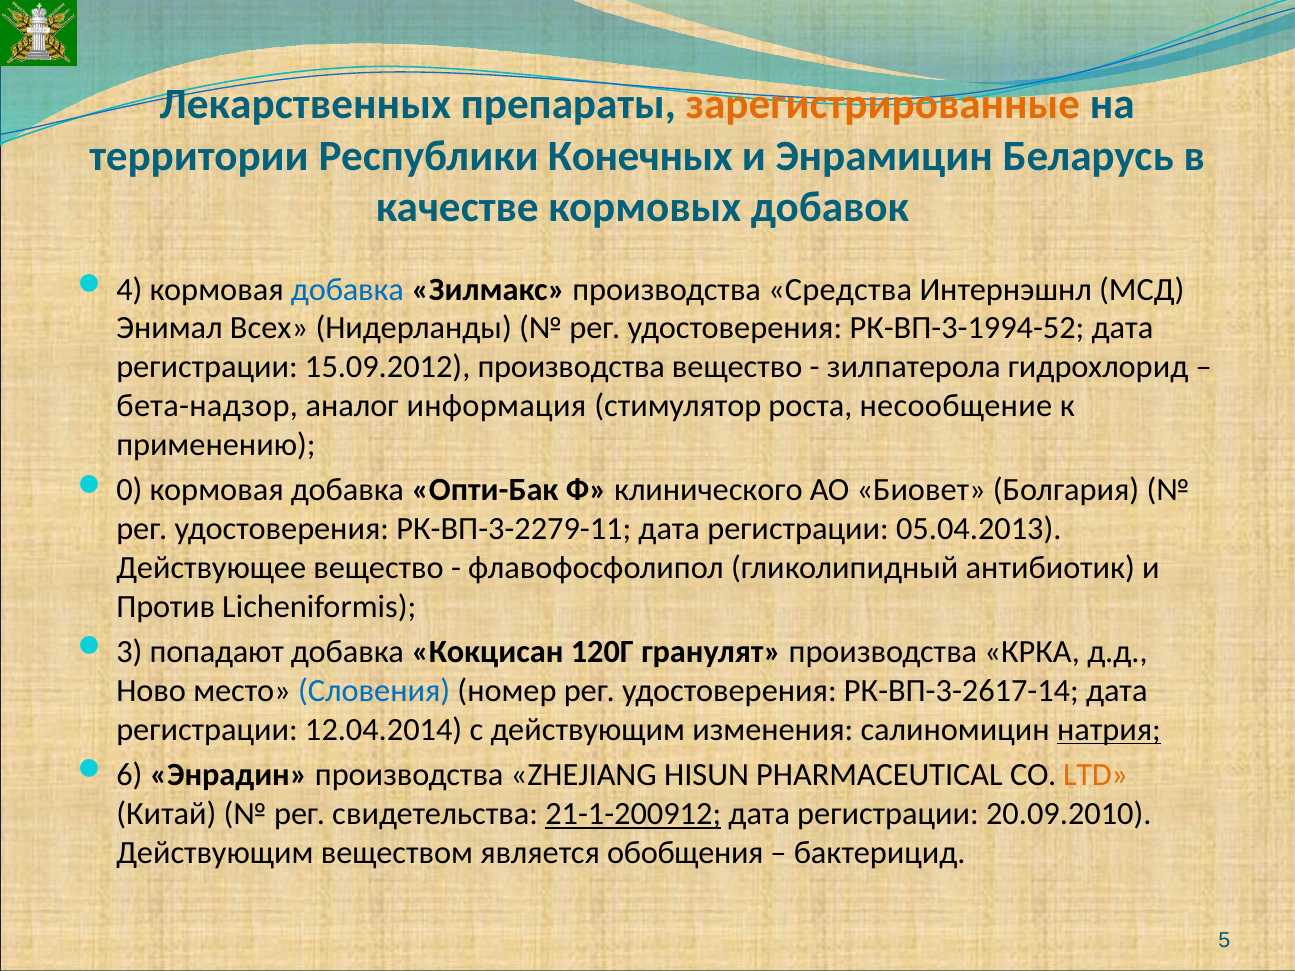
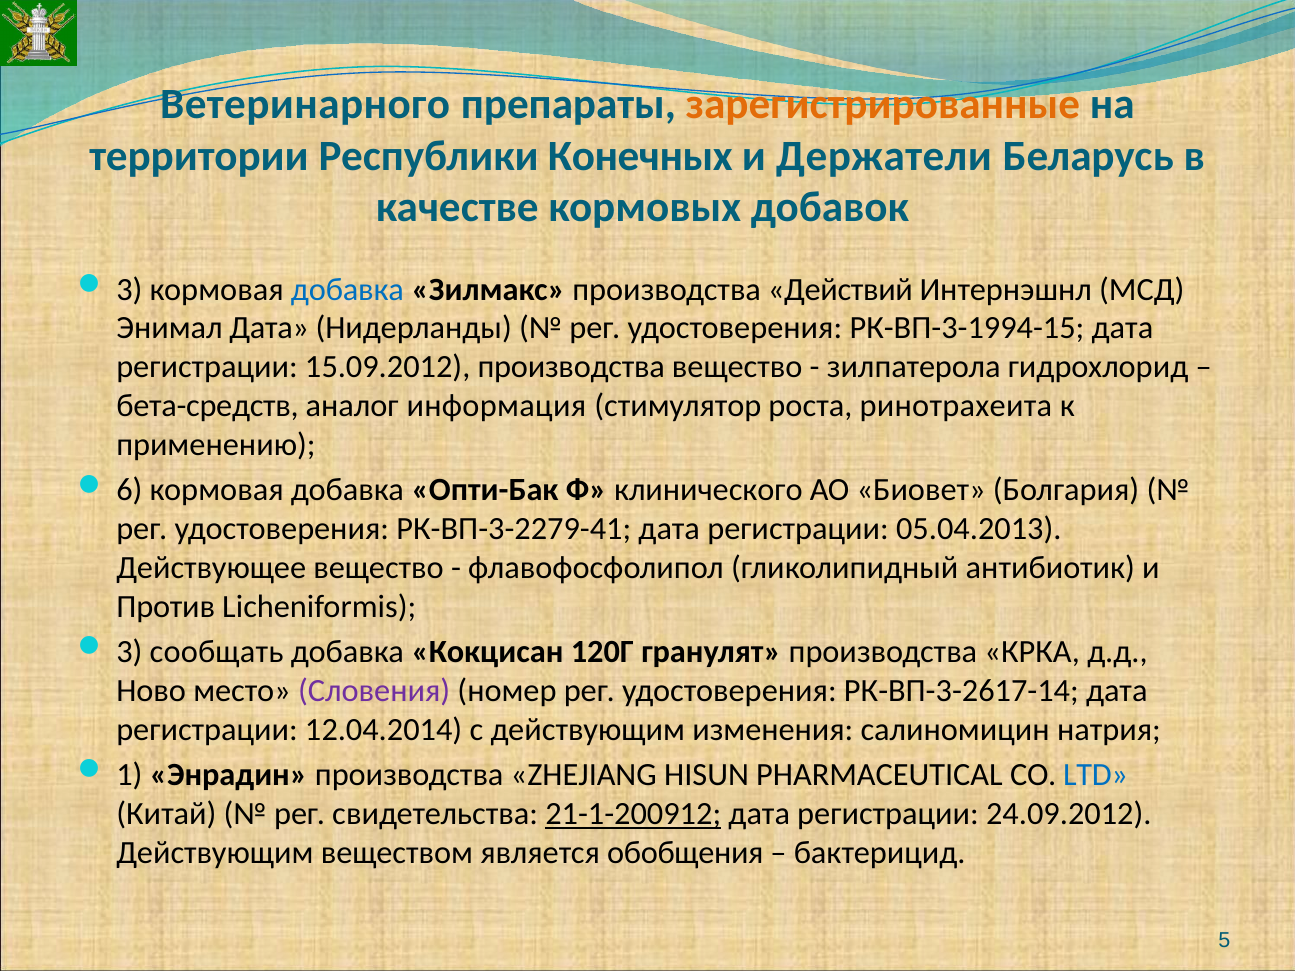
Лекарственных: Лекарственных -> Ветеринарного (305, 104)
Энрамицин: Энрамицин -> Держатели (884, 156)
4: 4 -> 3 (129, 289)
Средства: Средства -> Действий (840, 289)
Энимал Всех: Всех -> Дата (269, 328)
РК-ВП-3-1994-52: РК-ВП-3-1994-52 -> РК-ВП-3-1994-15 (967, 328)
бета-надзор: бета-надзор -> бета-средств (207, 406)
несообщение: несообщение -> ринотрахеита (956, 406)
0: 0 -> 6 (129, 490)
РК-ВП-3-2279-11: РК-ВП-3-2279-11 -> РК-ВП-3-2279-41 (514, 529)
попадают: попадают -> сообщать (217, 652)
Словения colour: blue -> purple (374, 691)
натрия underline: present -> none (1109, 730)
6: 6 -> 1 (129, 775)
LTD colour: orange -> blue (1095, 775)
20.09.2010: 20.09.2010 -> 24.09.2012 (1069, 814)
